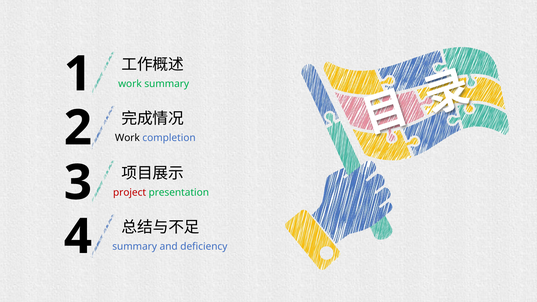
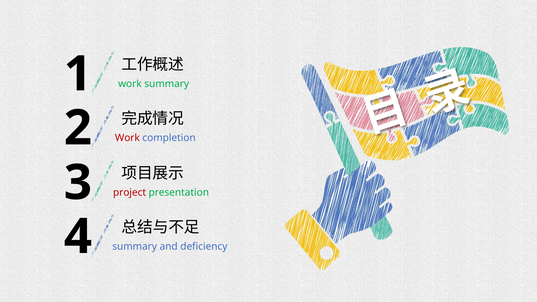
Work colour: black -> red (127, 138)
